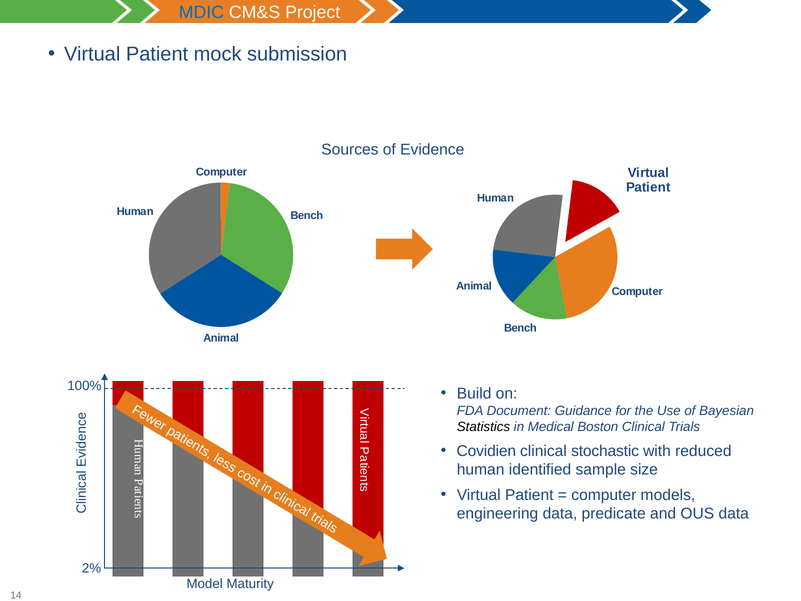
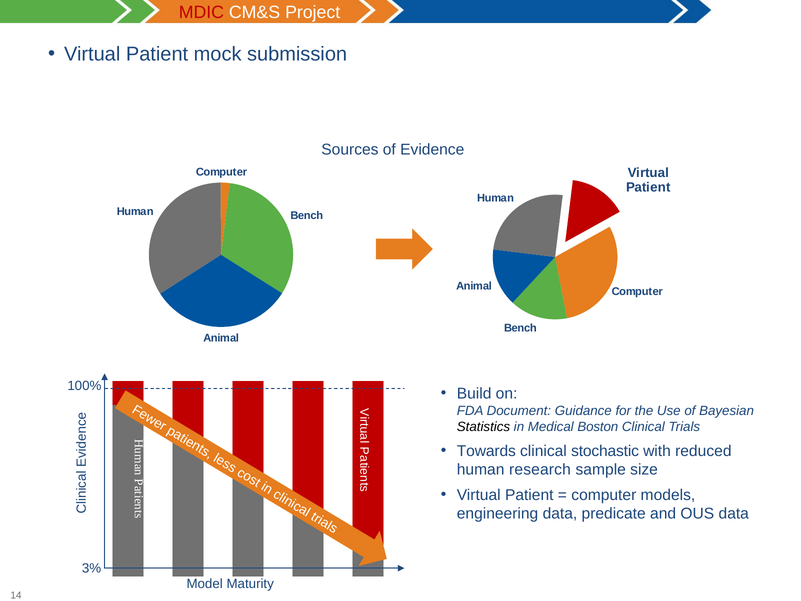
MDIC colour: blue -> red (201, 12)
Covidien: Covidien -> Towards (486, 451)
identified: identified -> research (540, 469)
2%: 2% -> 3% (92, 568)
